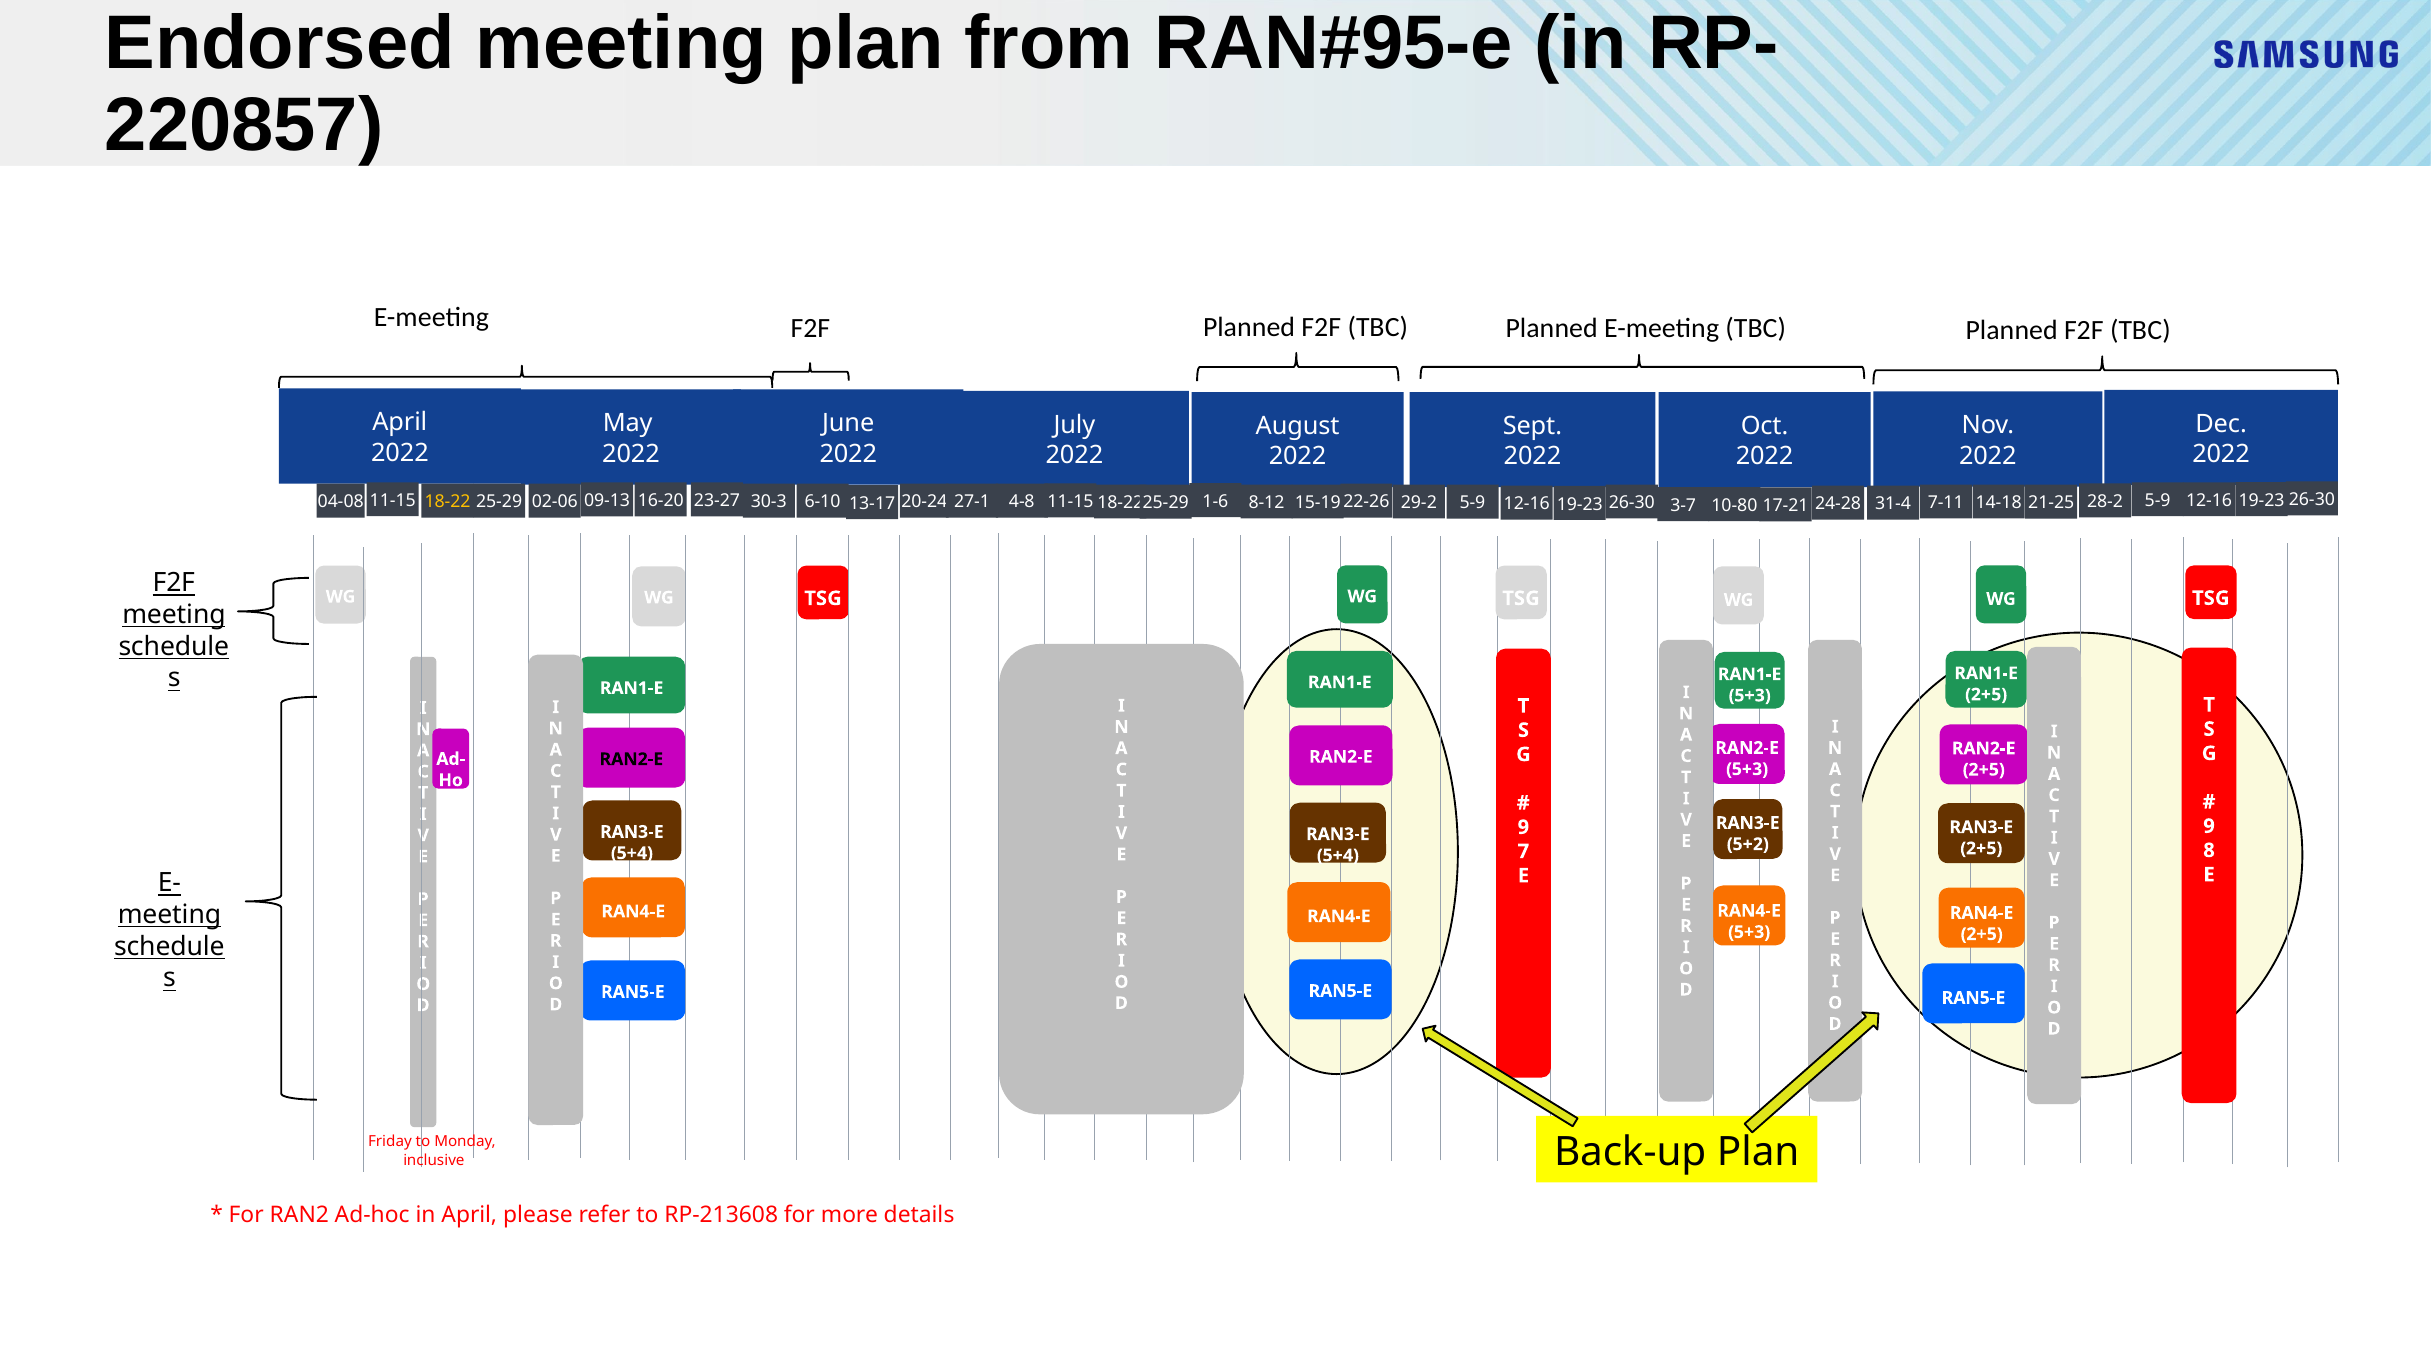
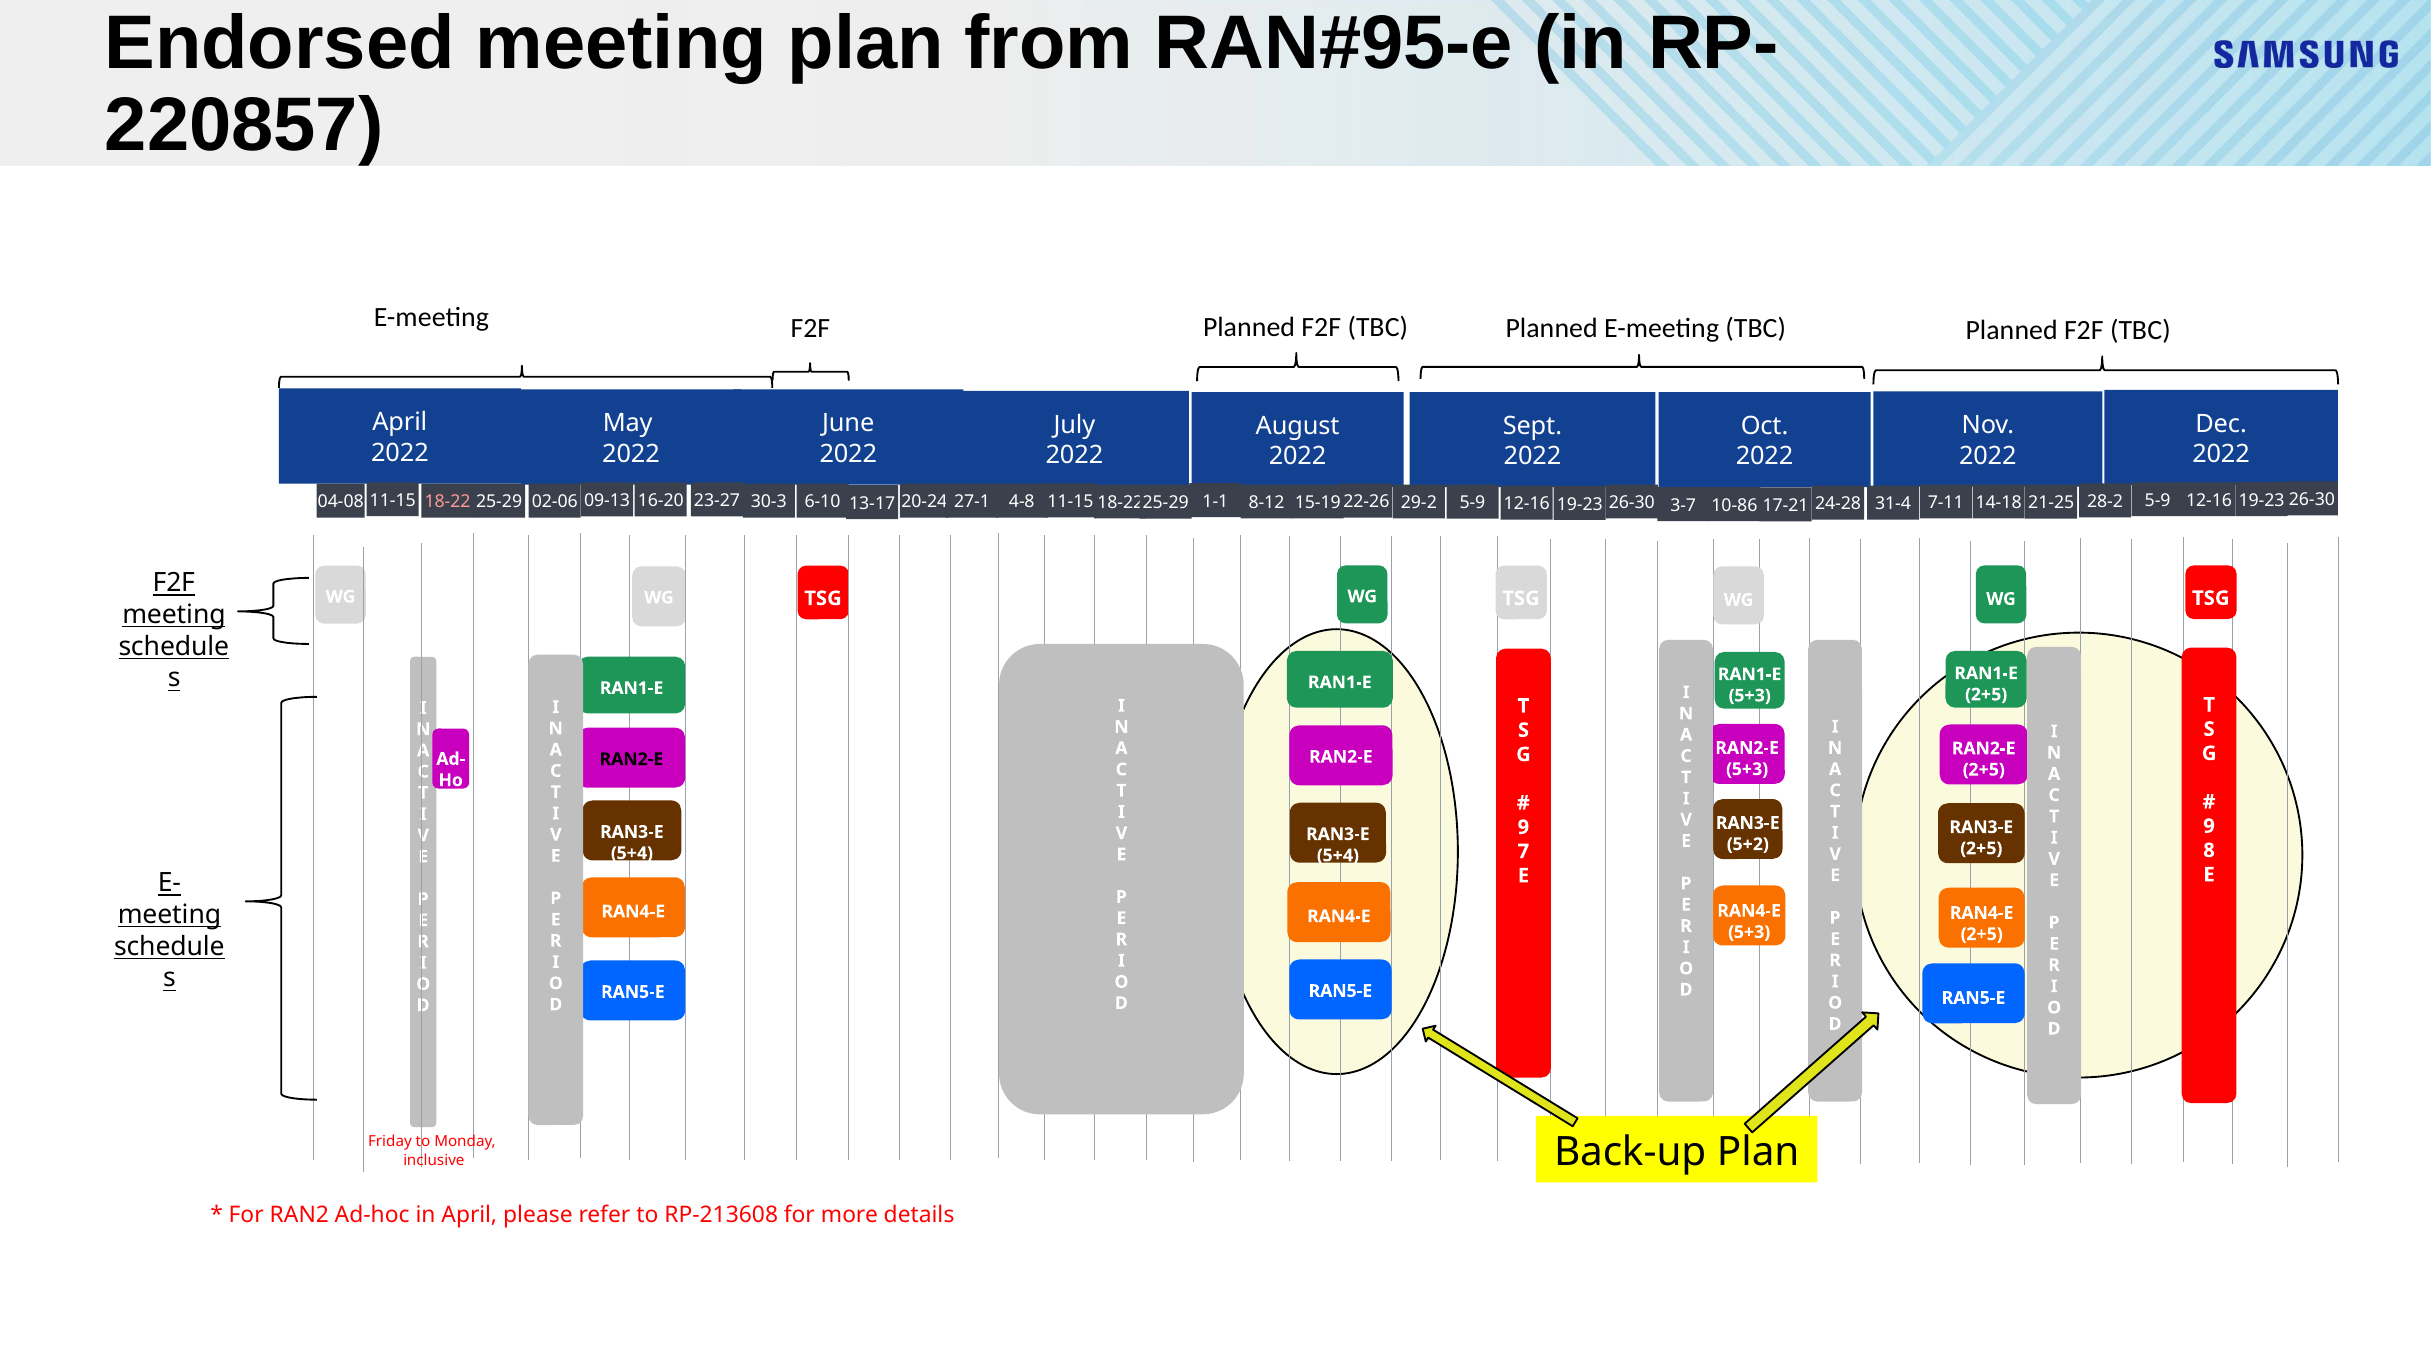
18-22 colour: yellow -> pink (448, 502)
1-6: 1-6 -> 1-1 (1215, 502)
10-80: 10-80 -> 10-86 (1734, 506)
